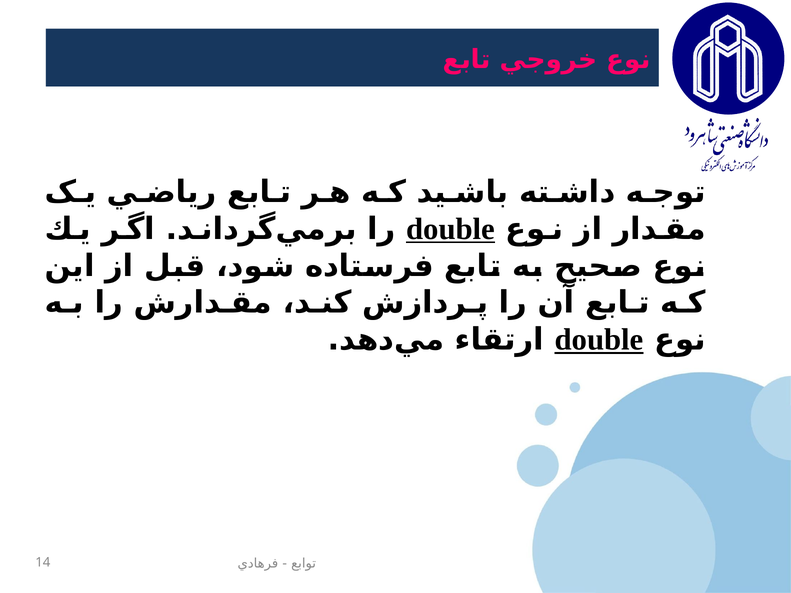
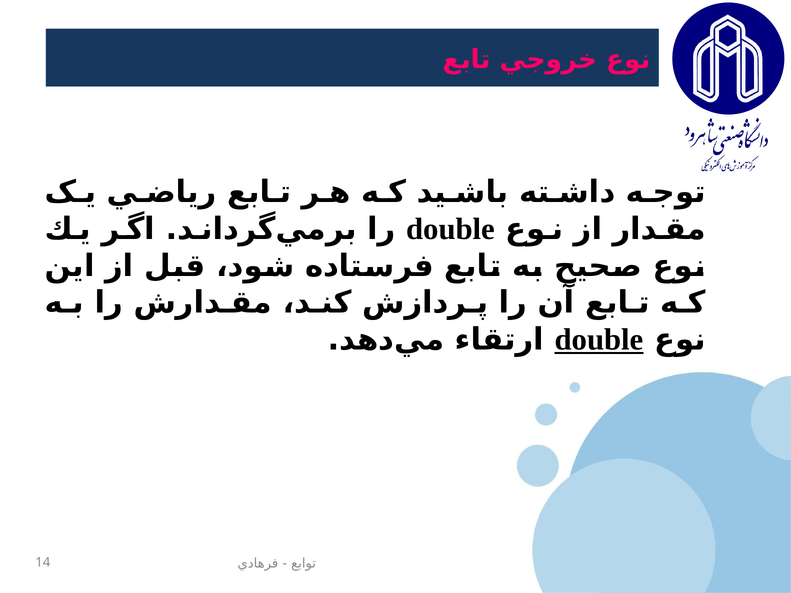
double underline: present -> none (450, 229)
